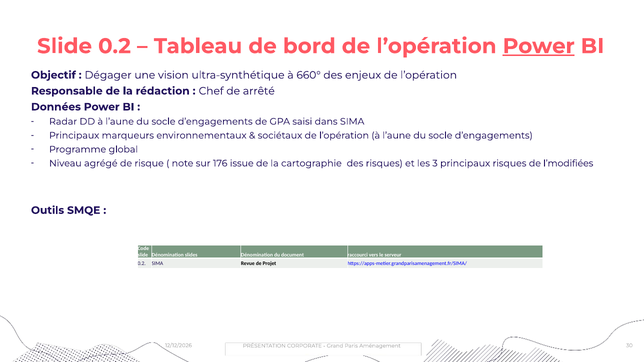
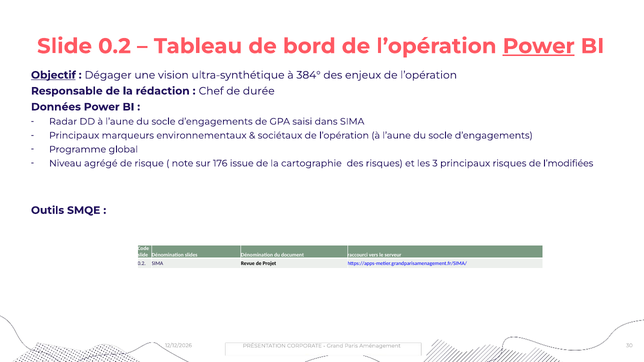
Objectif underline: none -> present (53, 75)
660°: 660° -> 384° (309, 75)
arrêté: arrêté -> durée (259, 91)
